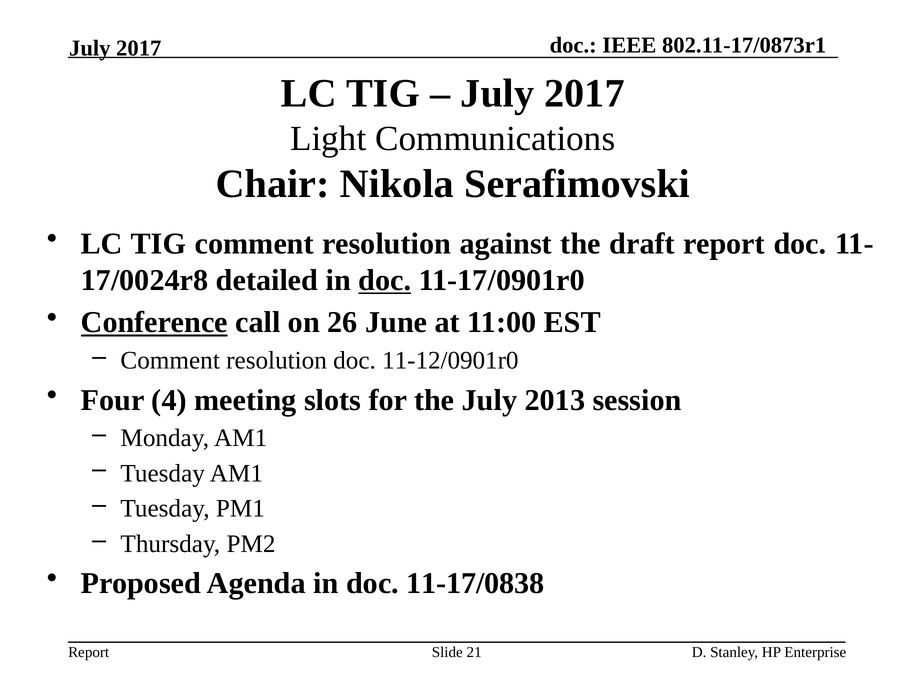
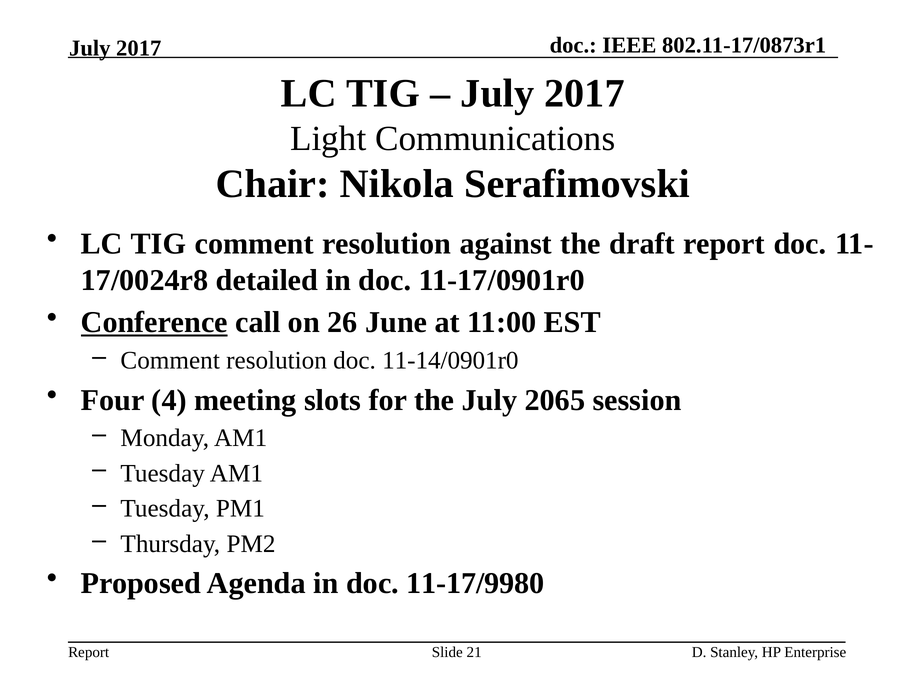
doc underline: present -> none (385, 280)
11-12/0901r0: 11-12/0901r0 -> 11-14/0901r0 (450, 360)
2013: 2013 -> 2065 (555, 400)
11-17/0838: 11-17/0838 -> 11-17/9980 (475, 583)
